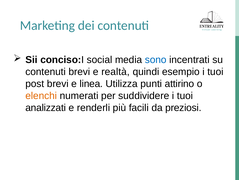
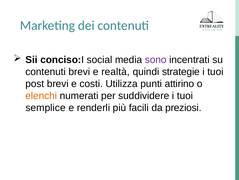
sono colour: blue -> purple (156, 60)
esempio: esempio -> strategie (181, 72)
linea: linea -> costi (91, 83)
analizzati: analizzati -> semplice (46, 107)
